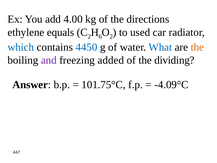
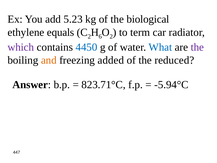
4.00: 4.00 -> 5.23 (73, 19)
directions: directions -> biological (148, 19)
used: used -> term (140, 32)
which colour: blue -> purple (21, 47)
the colour: orange -> purple (197, 47)
and colour: purple -> orange (49, 60)
dividing: dividing -> reduced (174, 60)
101.75°C: 101.75°C -> 823.71°C (104, 85)
-4.09°C: -4.09°C -> -5.94°C (171, 85)
